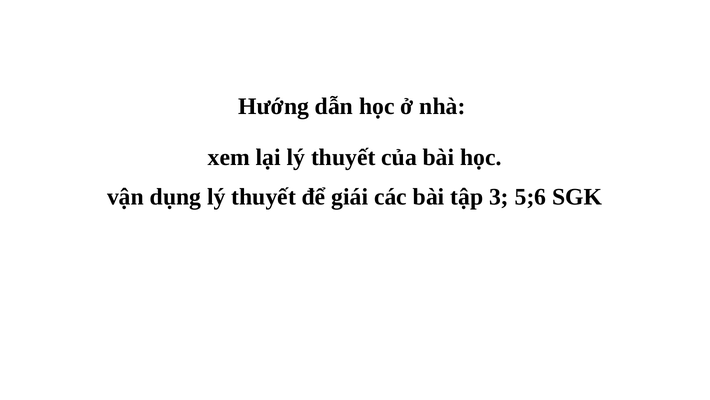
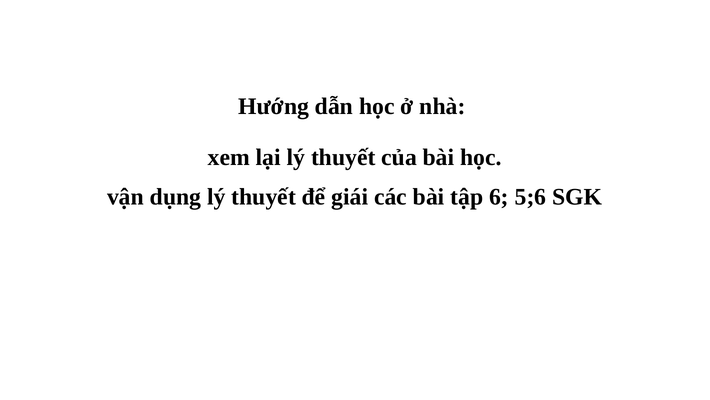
3: 3 -> 6 (499, 197)
